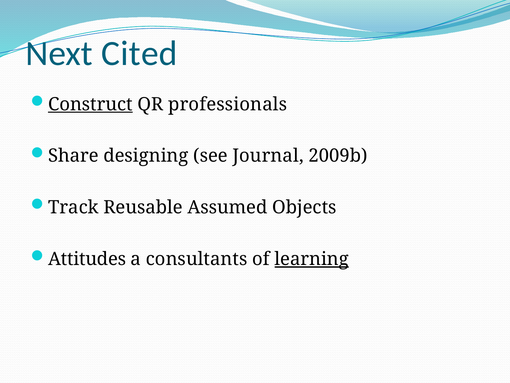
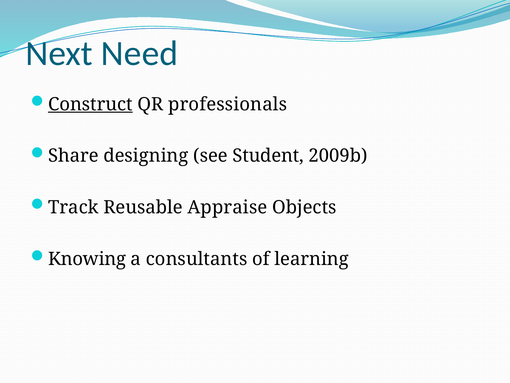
Cited: Cited -> Need (139, 53)
Journal: Journal -> Student (268, 156)
Assumed: Assumed -> Appraise (227, 207)
Attitudes: Attitudes -> Knowing (87, 259)
learning underline: present -> none (312, 259)
